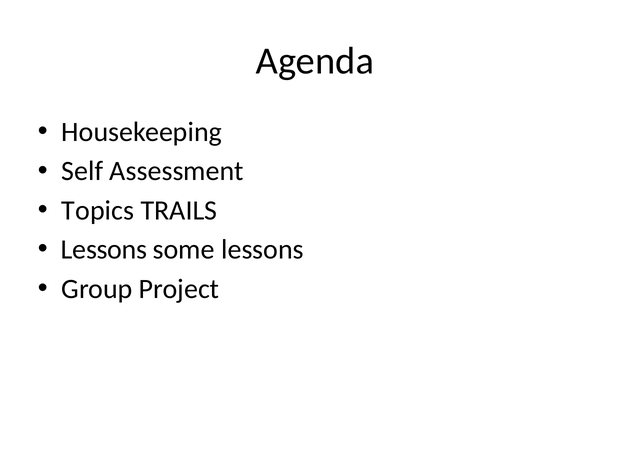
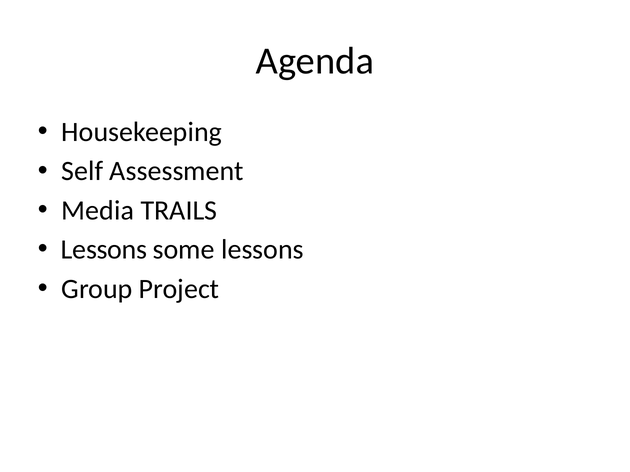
Topics: Topics -> Media (98, 211)
